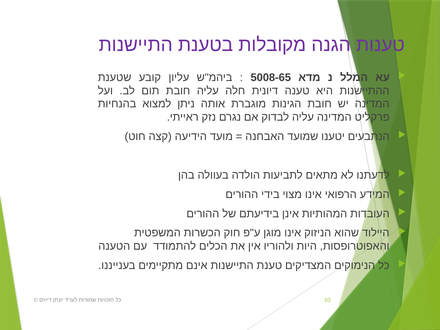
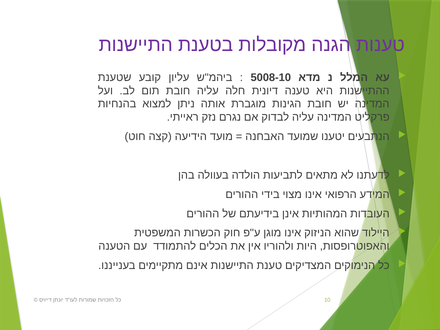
5008-65: 5008-65 -> 5008-10 (271, 78)
